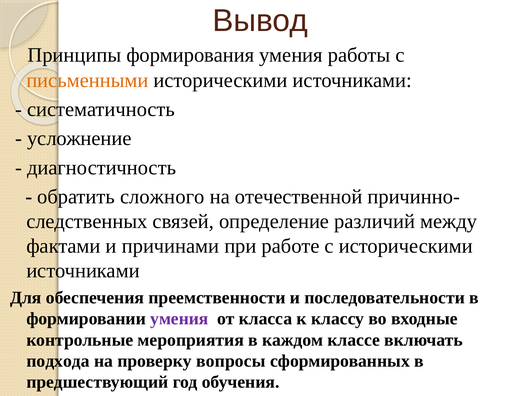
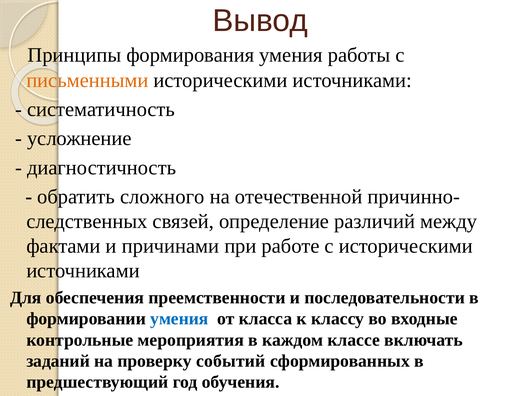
умения colour: purple -> blue (179, 319)
подхода: подхода -> заданий (58, 361)
вопросы: вопросы -> событий (231, 361)
